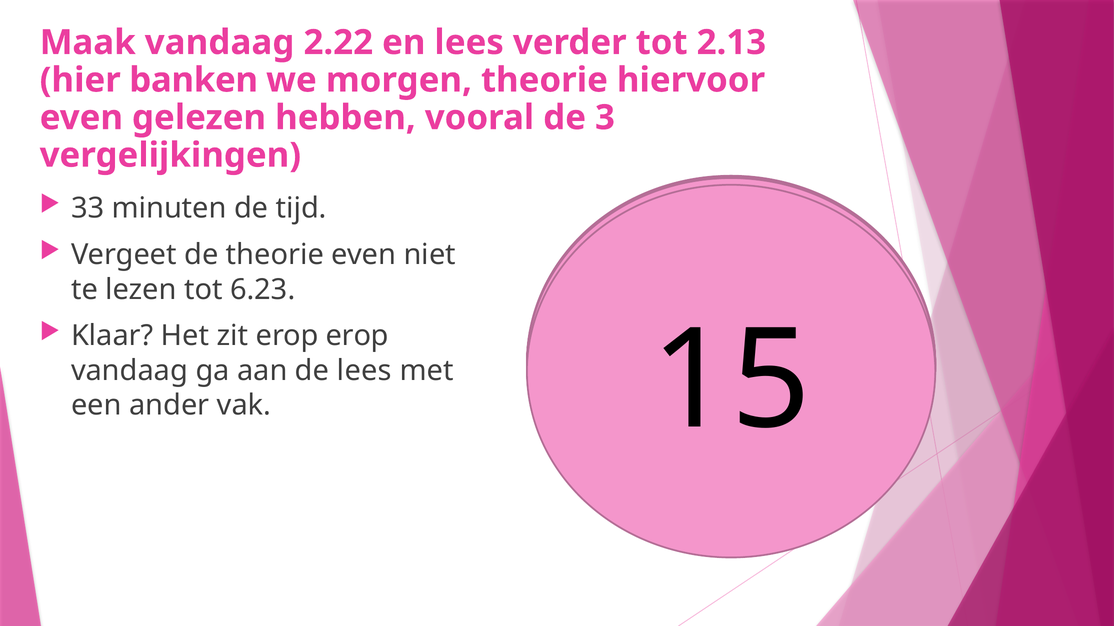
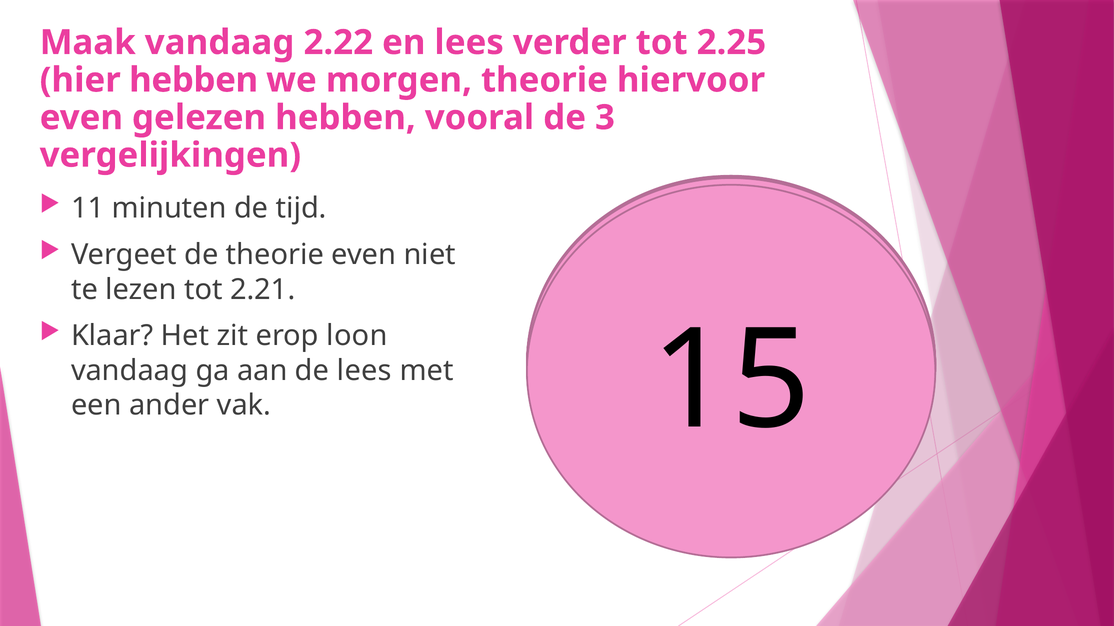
2.13: 2.13 -> 2.25 (731, 43)
hier banken: banken -> hebben (194, 80)
33: 33 -> 11 (88, 209)
6.23: 6.23 -> 2.21 (263, 290)
erop erop: erop -> loon (357, 336)
